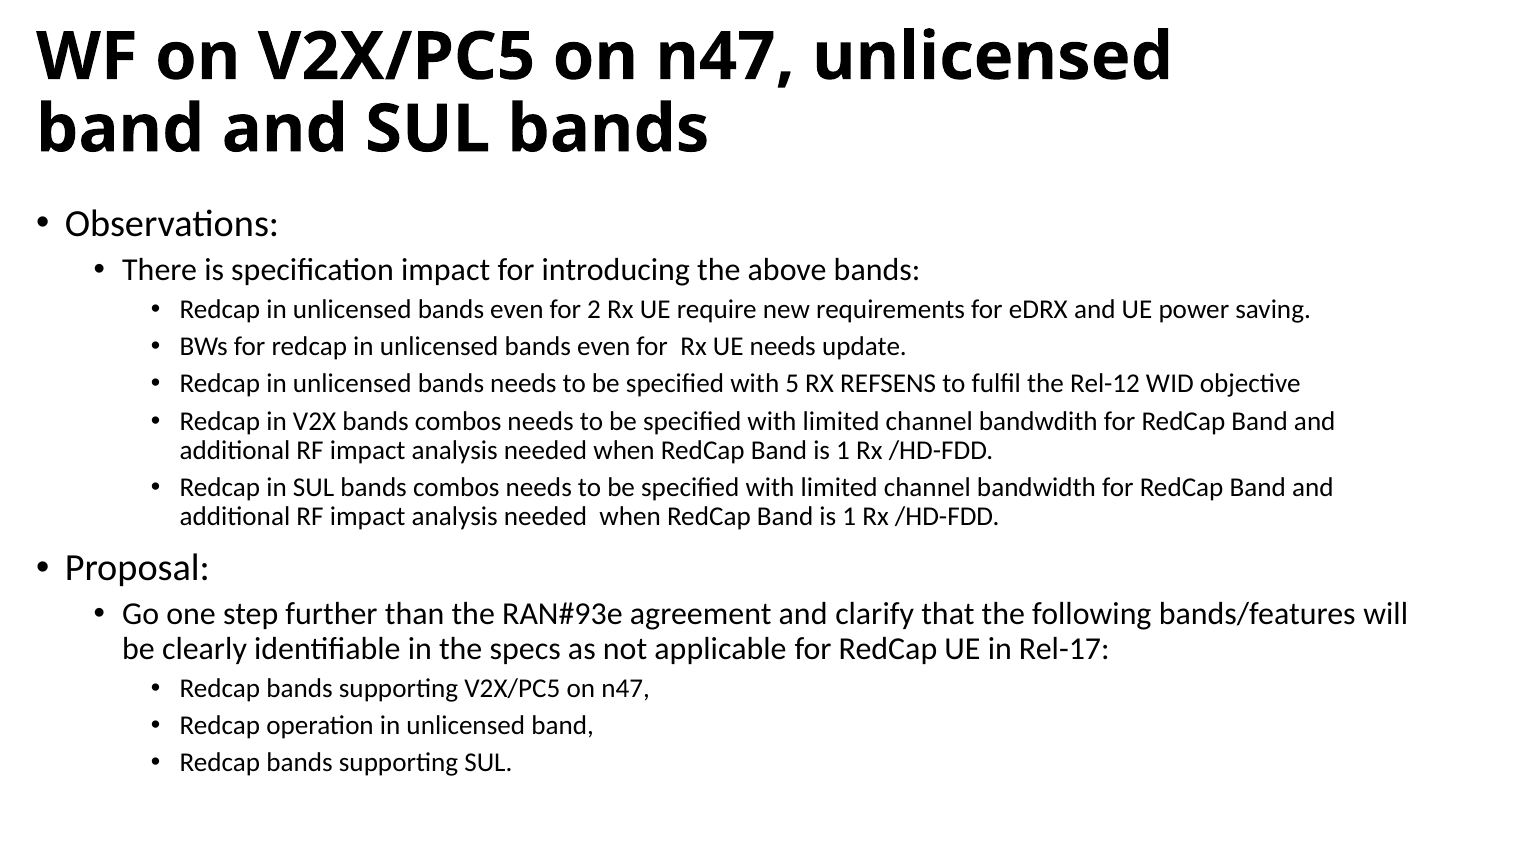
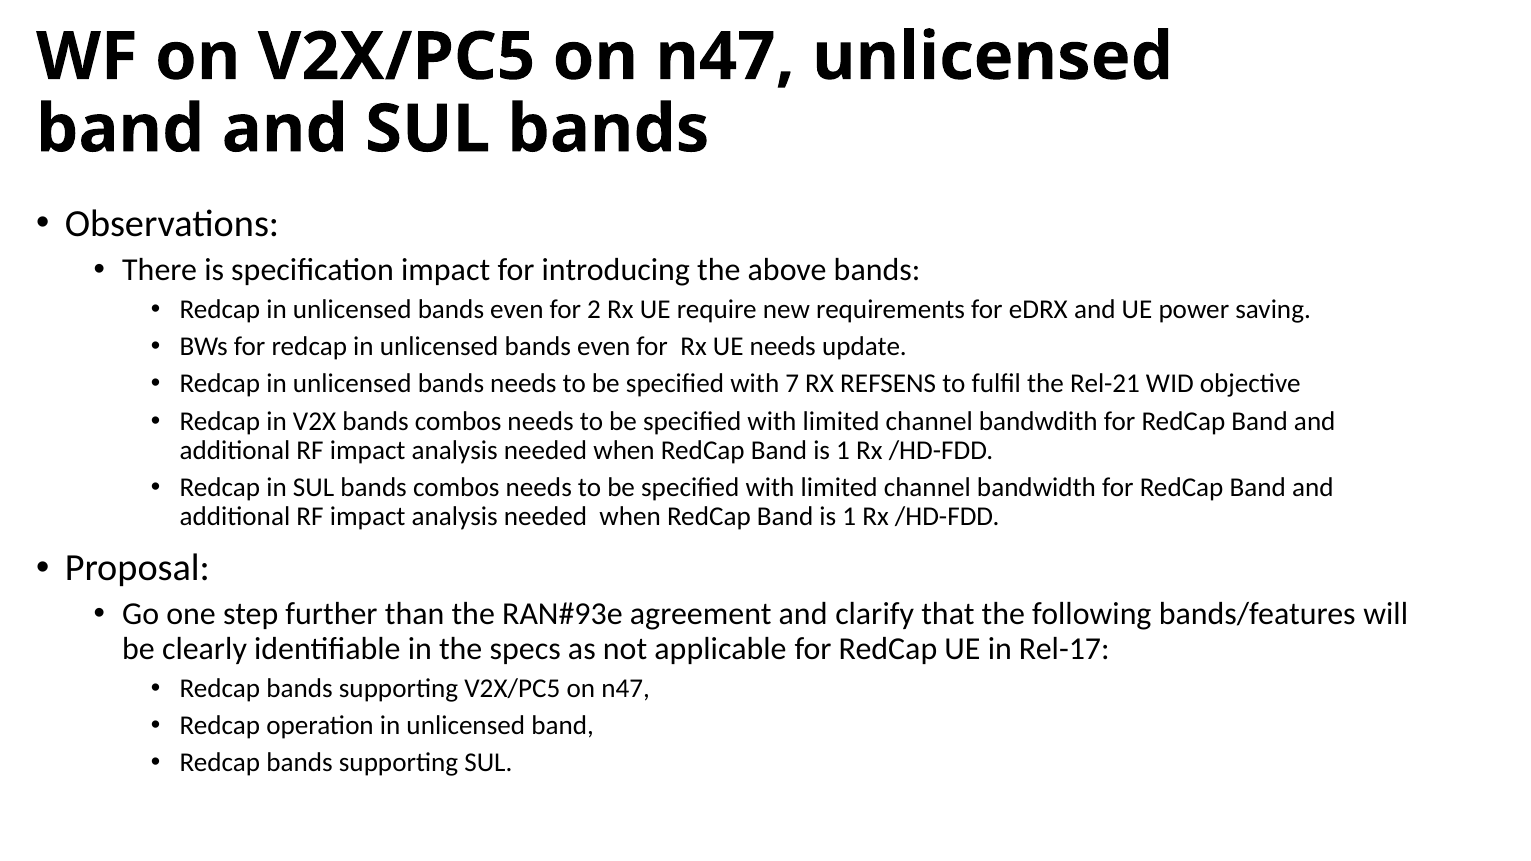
5: 5 -> 7 (792, 384)
Rel-12: Rel-12 -> Rel-21 (1105, 384)
